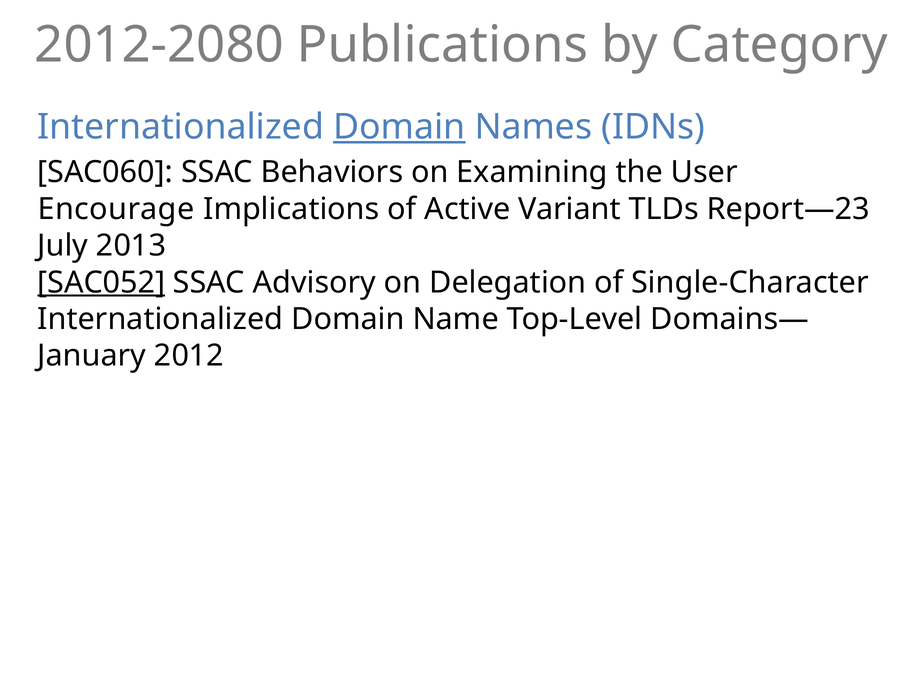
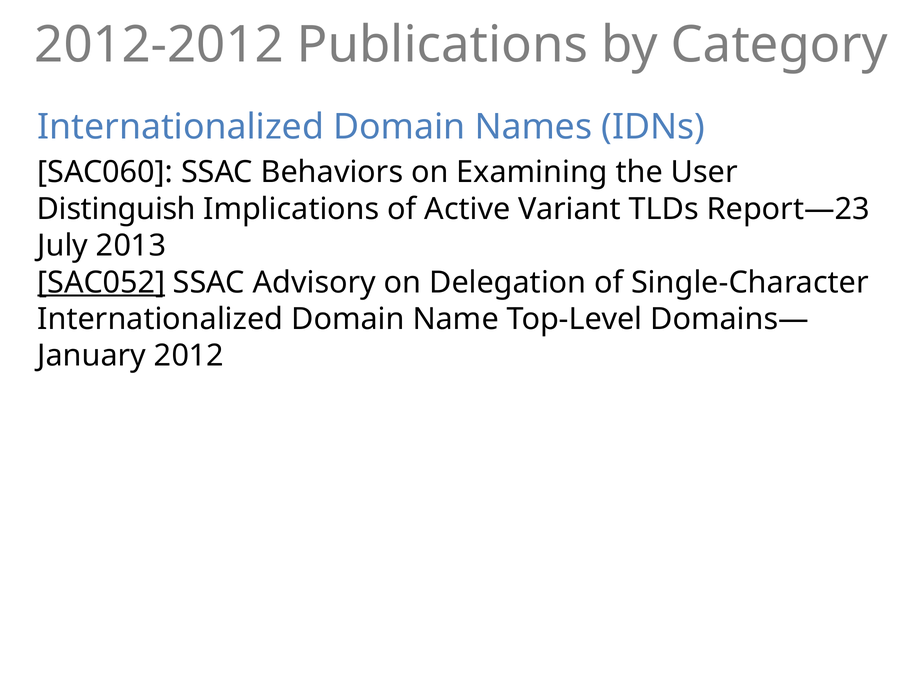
2012-2080: 2012-2080 -> 2012-2012 (159, 45)
Domain underline: present -> none (399, 127)
Encourage: Encourage -> Distinguish (116, 209)
